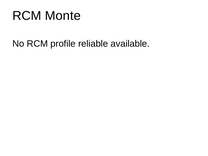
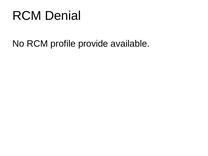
Monte: Monte -> Denial (63, 16)
reliable: reliable -> provide (93, 44)
